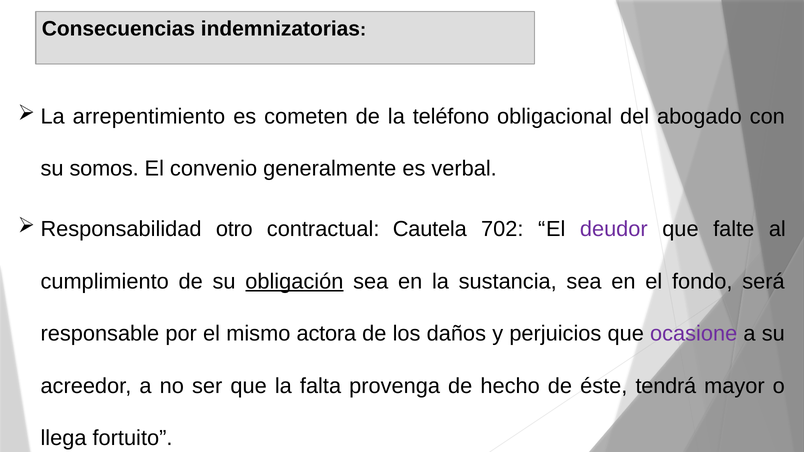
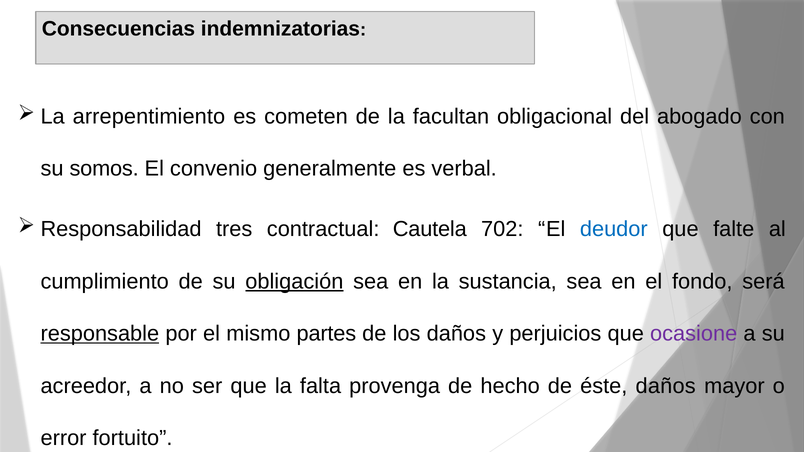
teléfono: teléfono -> facultan (451, 117)
otro: otro -> tres (234, 229)
deudor colour: purple -> blue (614, 229)
responsable underline: none -> present (100, 334)
actora: actora -> partes (326, 334)
éste tendrá: tendrá -> daños (666, 386)
llega: llega -> error (64, 438)
